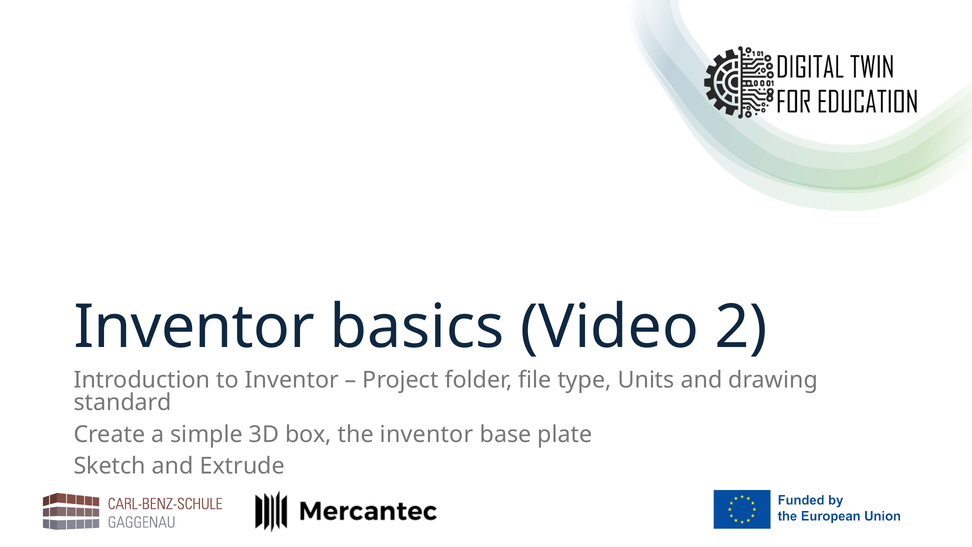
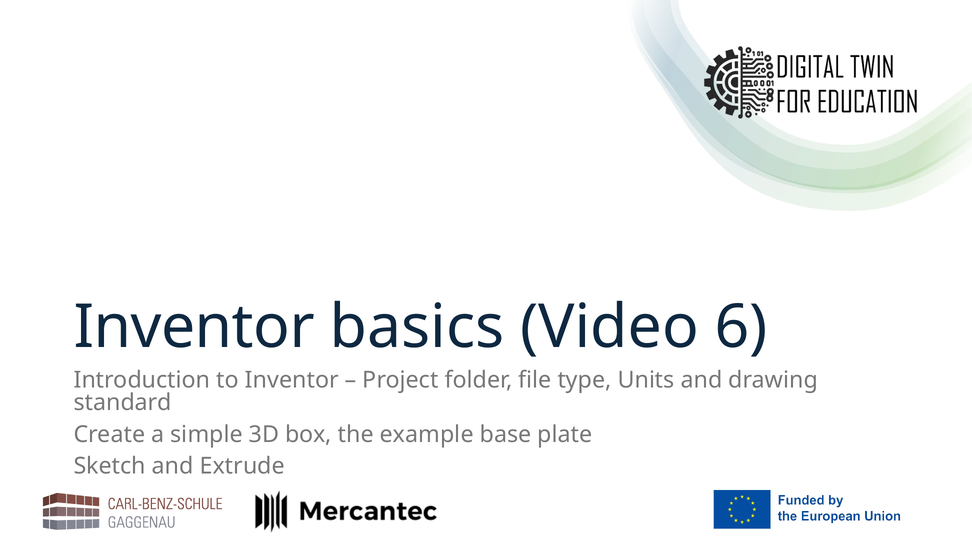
2: 2 -> 6 (741, 327)
the inventor: inventor -> example (427, 434)
